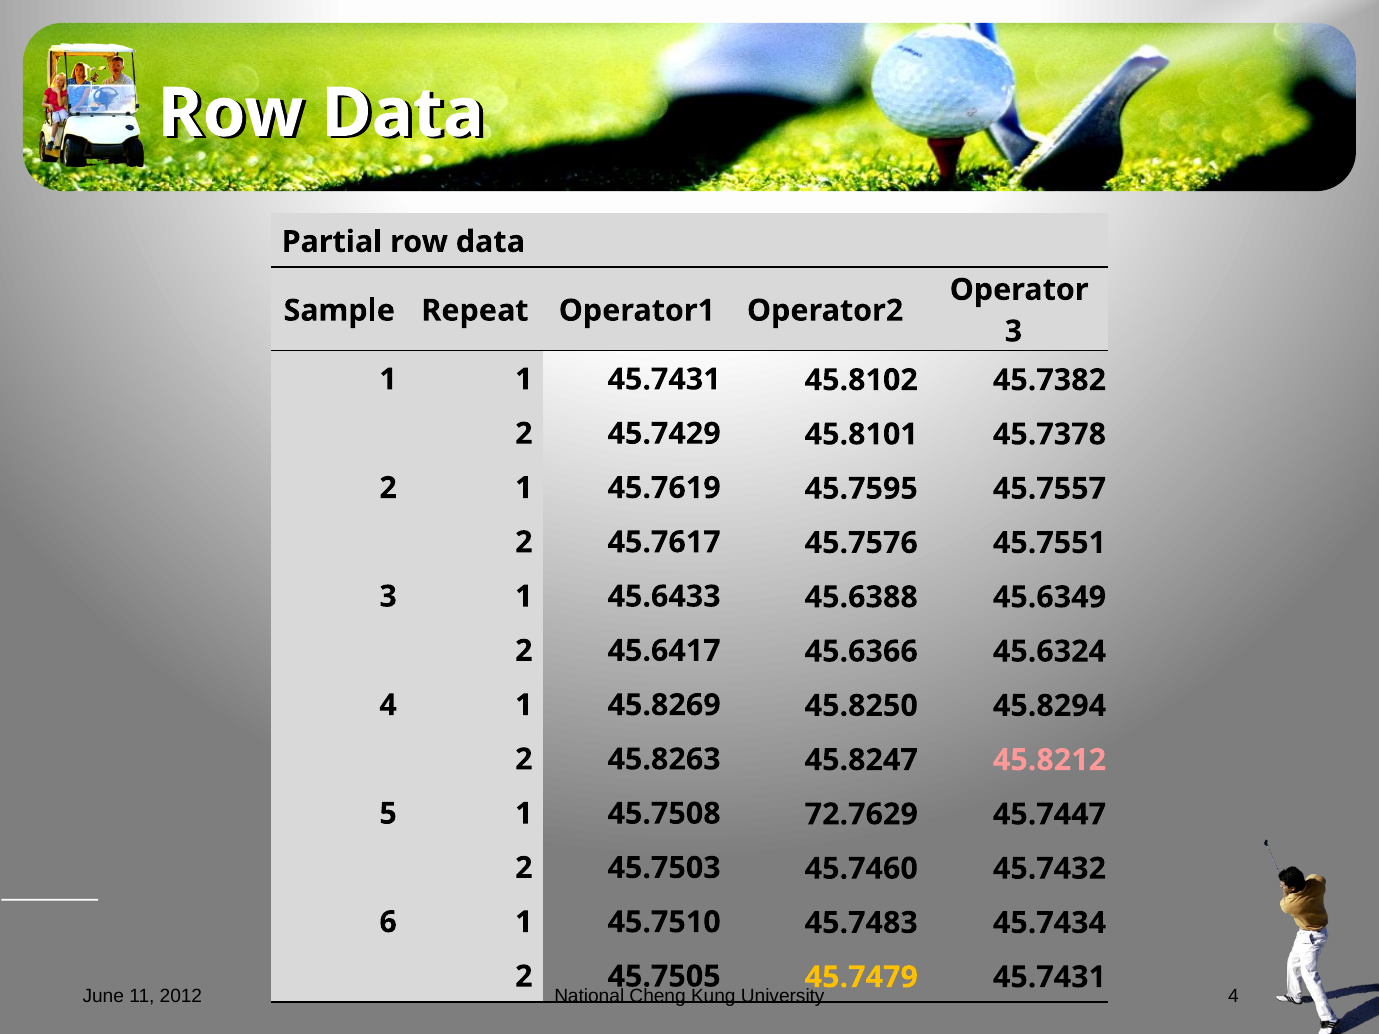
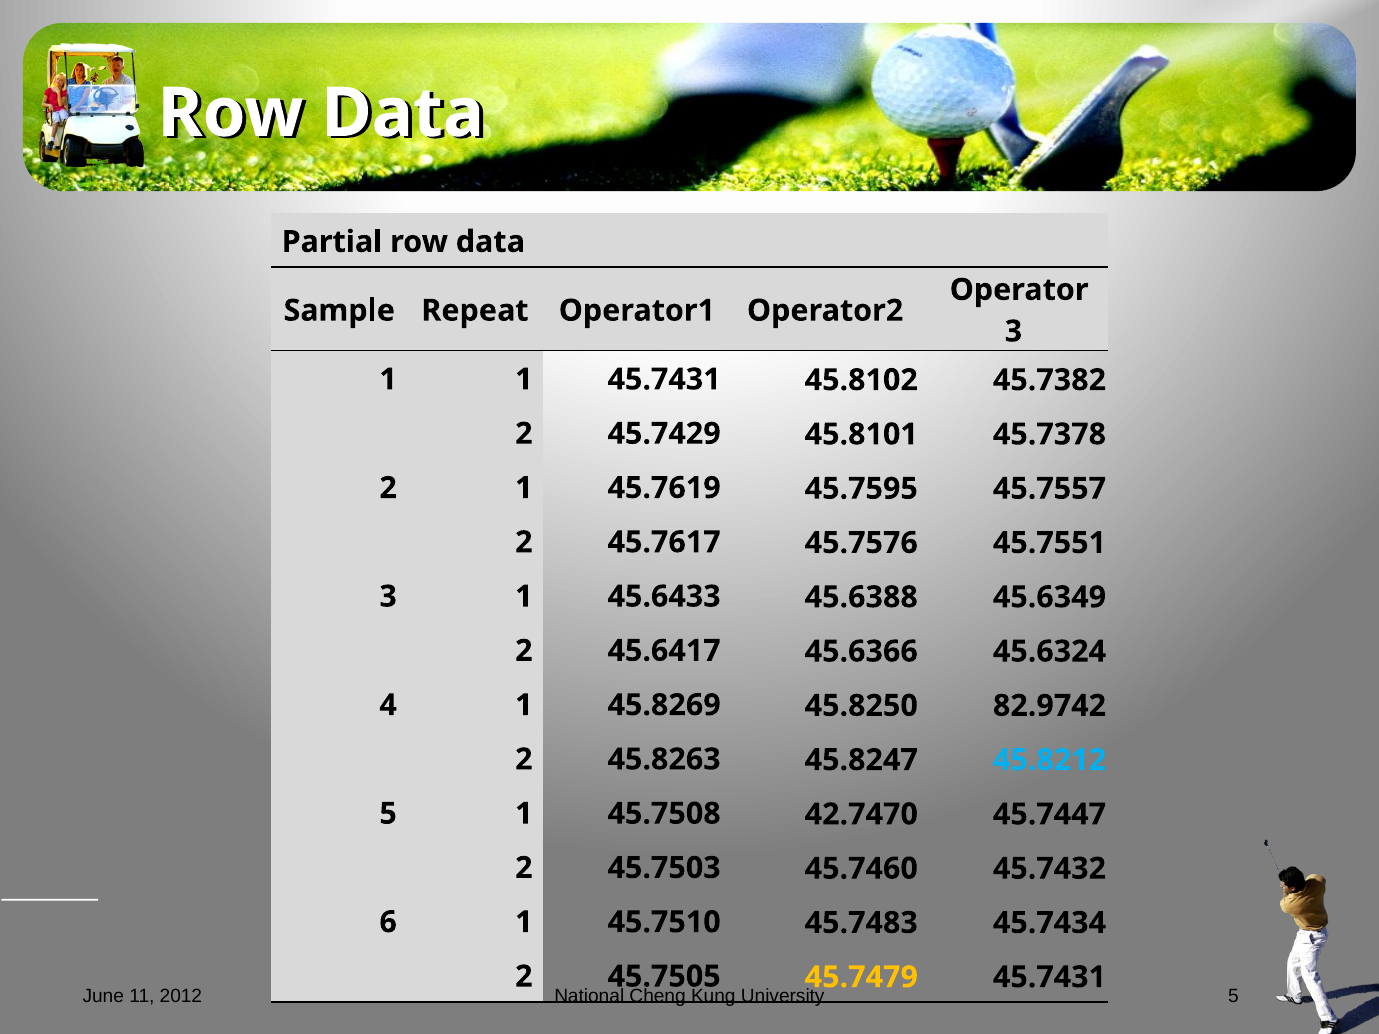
45.8294: 45.8294 -> 82.9742 (1050, 706)
45.8212 colour: pink -> light blue (1050, 760)
72.7629: 72.7629 -> 42.7470 (861, 814)
University 4: 4 -> 5 (1234, 997)
